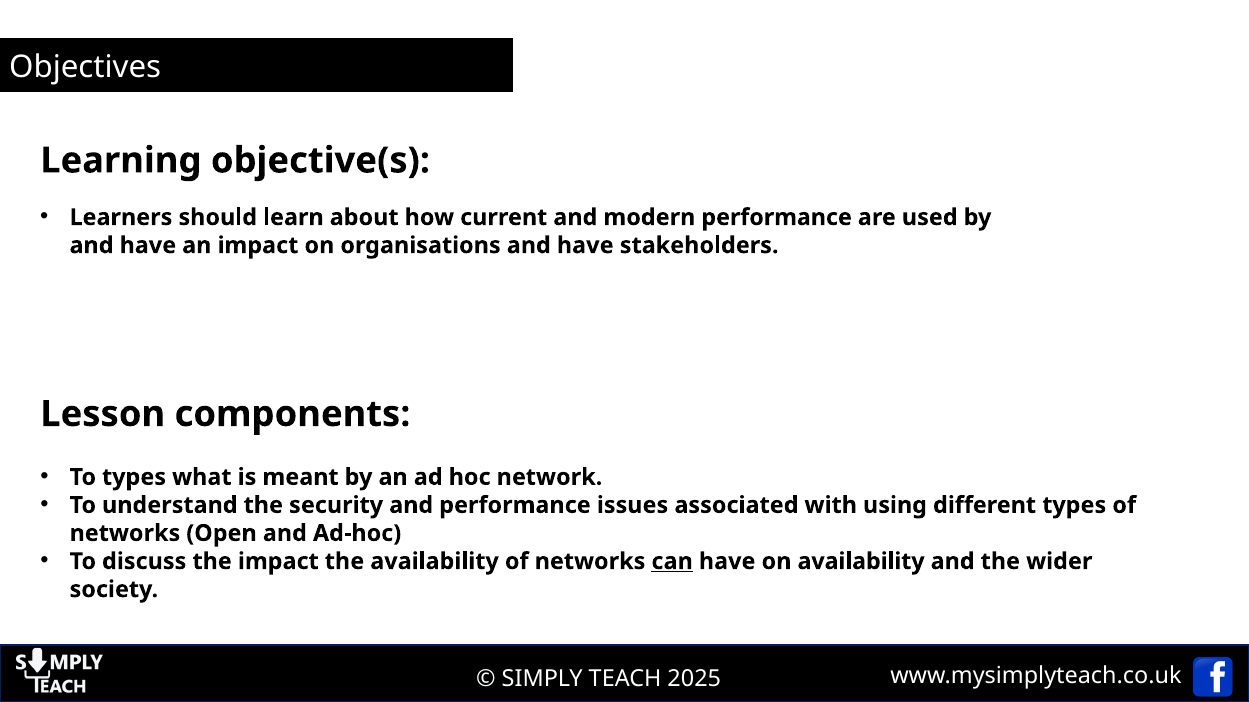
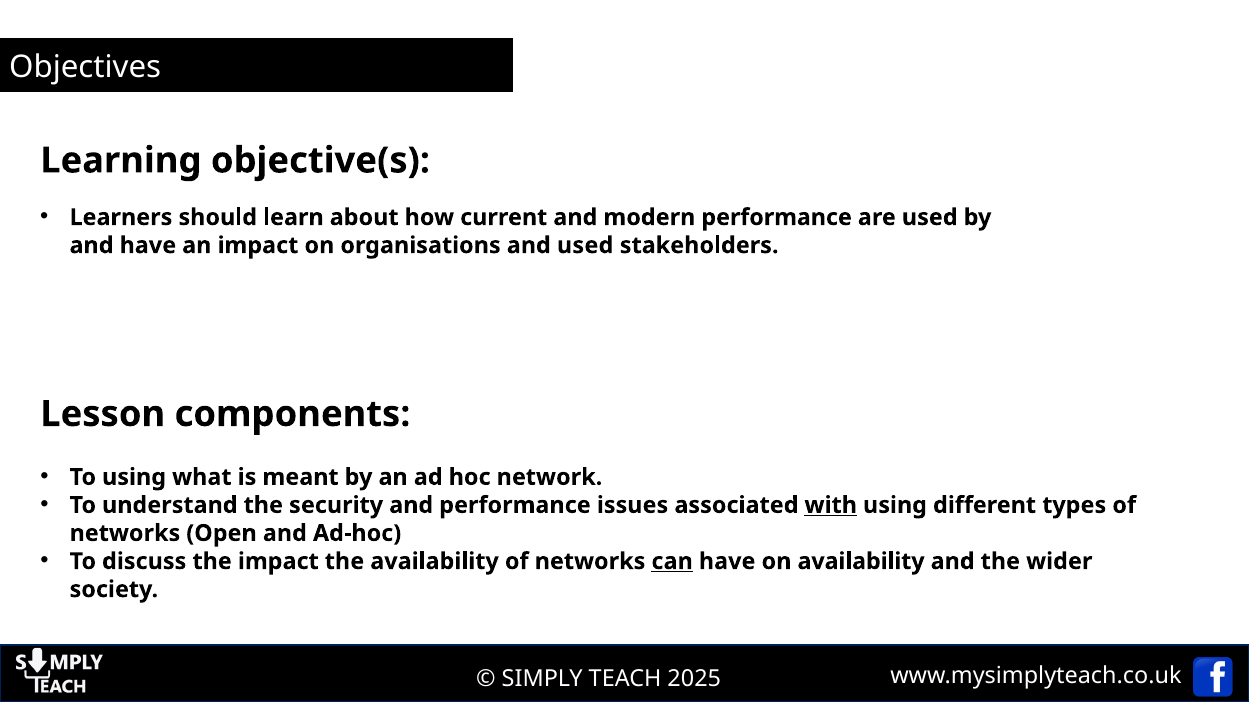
organisations and have: have -> used (585, 246)
To types: types -> using (134, 477)
with underline: none -> present (831, 506)
